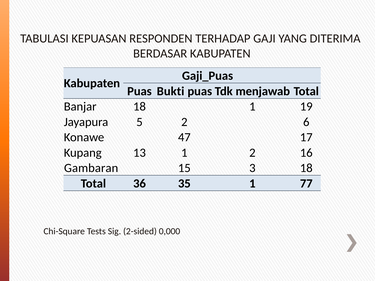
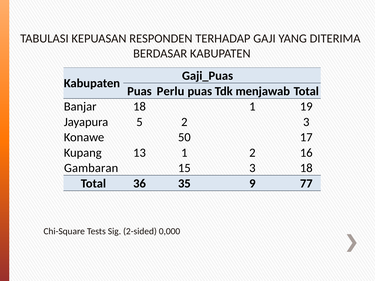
Bukti: Bukti -> Perlu (171, 91)
2 6: 6 -> 3 (306, 122)
47: 47 -> 50 (184, 137)
35 1: 1 -> 9 (252, 184)
